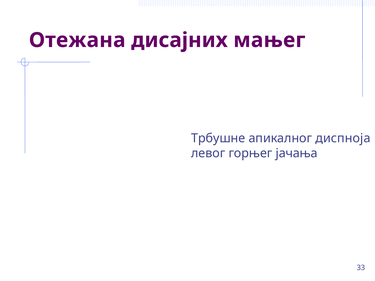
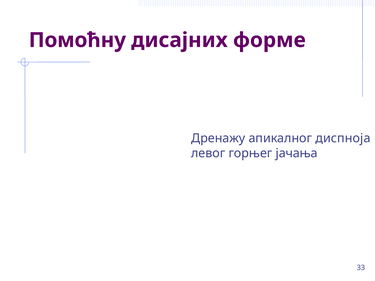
Отежана: Отежана -> Помоћну (77, 40)
мањег: мањег -> форме (269, 40)
Трбушне: Трбушне -> Дренажу (218, 138)
